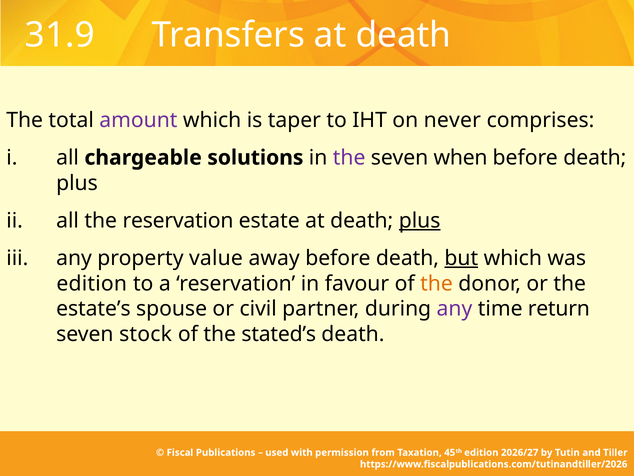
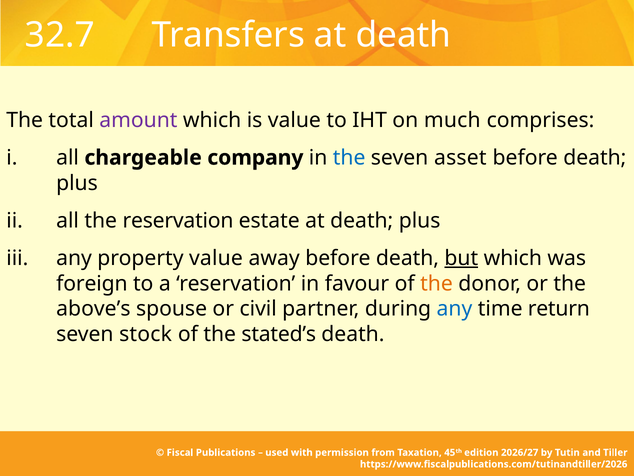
31.9: 31.9 -> 32.7 (60, 35)
is taper: taper -> value (294, 120)
never: never -> much (452, 120)
solutions: solutions -> company (255, 158)
the colour: purple -> blue (349, 158)
when: when -> asset (460, 158)
plus underline: present -> none (420, 220)
edition: edition -> foreign (92, 283)
estate’s: estate’s -> above’s (93, 309)
any colour: purple -> blue (454, 309)
